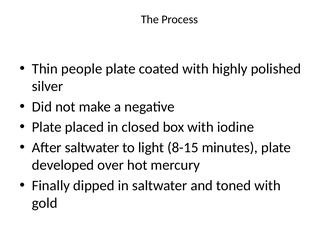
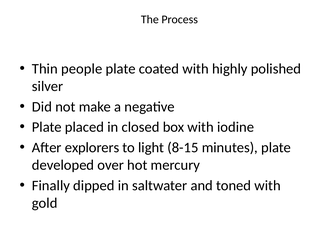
After saltwater: saltwater -> explorers (92, 148)
